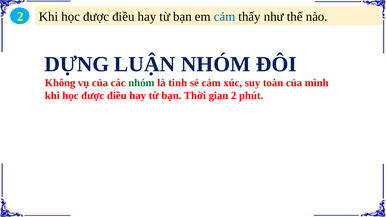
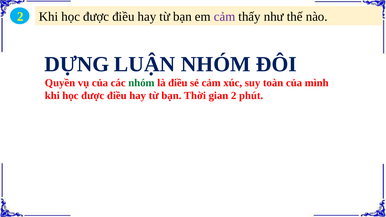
cảm colour: blue -> purple (225, 17)
Không: Không -> Quyền (60, 83)
là tinh: tinh -> điều (178, 83)
